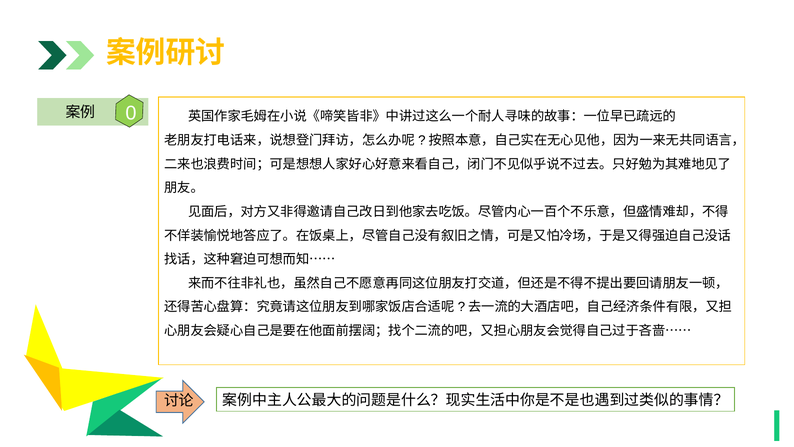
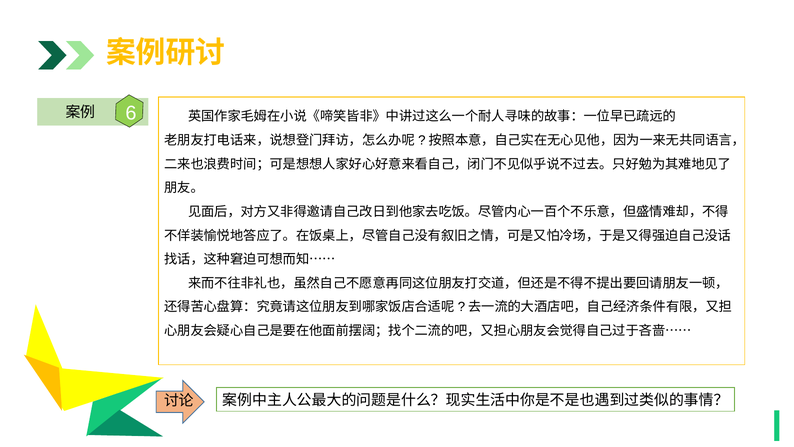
0: 0 -> 6 (131, 113)
